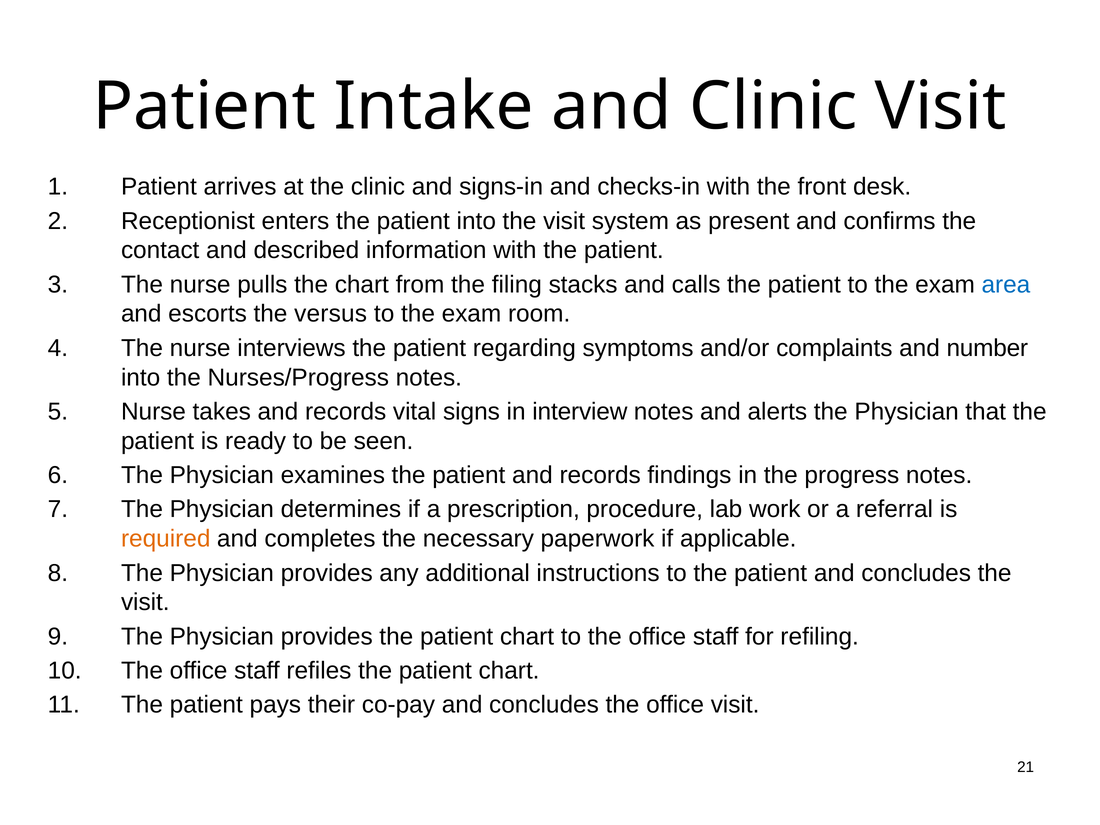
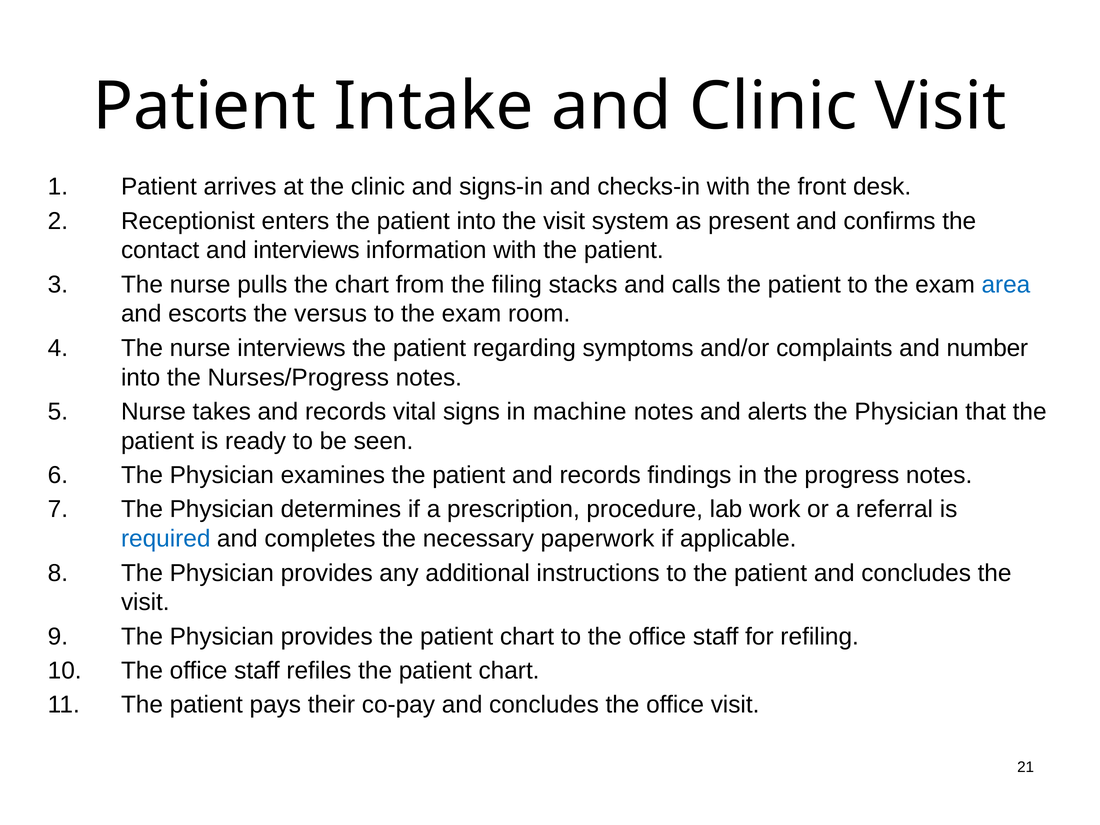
and described: described -> interviews (307, 250)
interview: interview -> machine (580, 412)
required colour: orange -> blue (166, 539)
